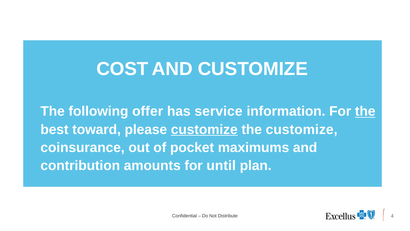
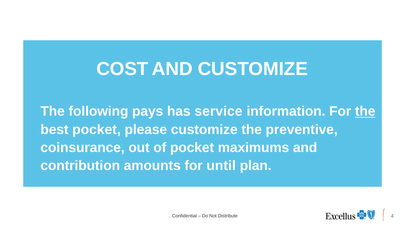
offer: offer -> pays (148, 111)
best toward: toward -> pocket (97, 129)
customize underline: present -> none (204, 129)
the customize: customize -> preventive (302, 129)
